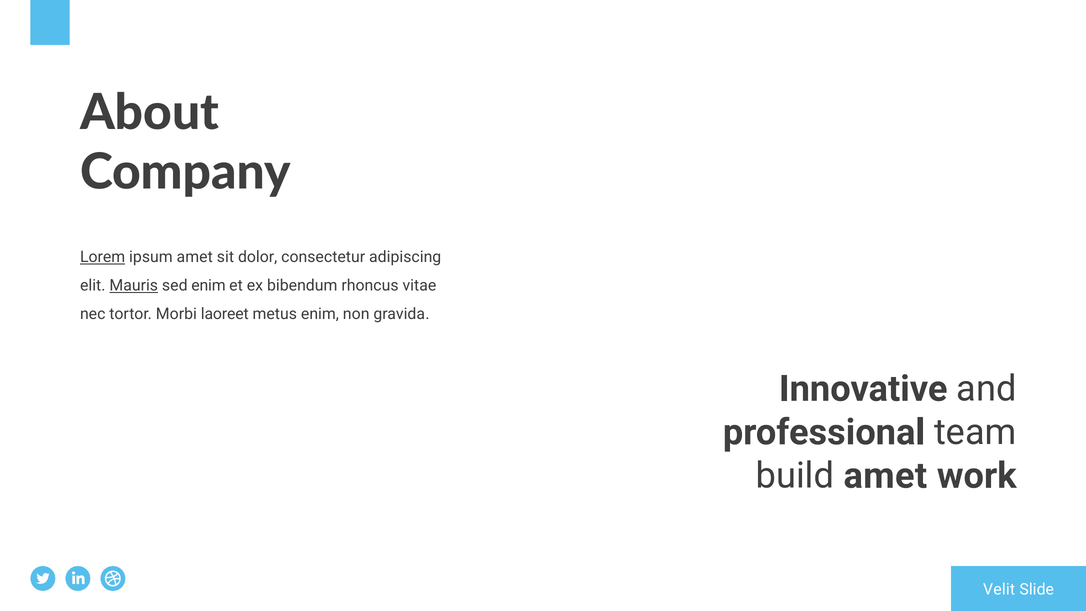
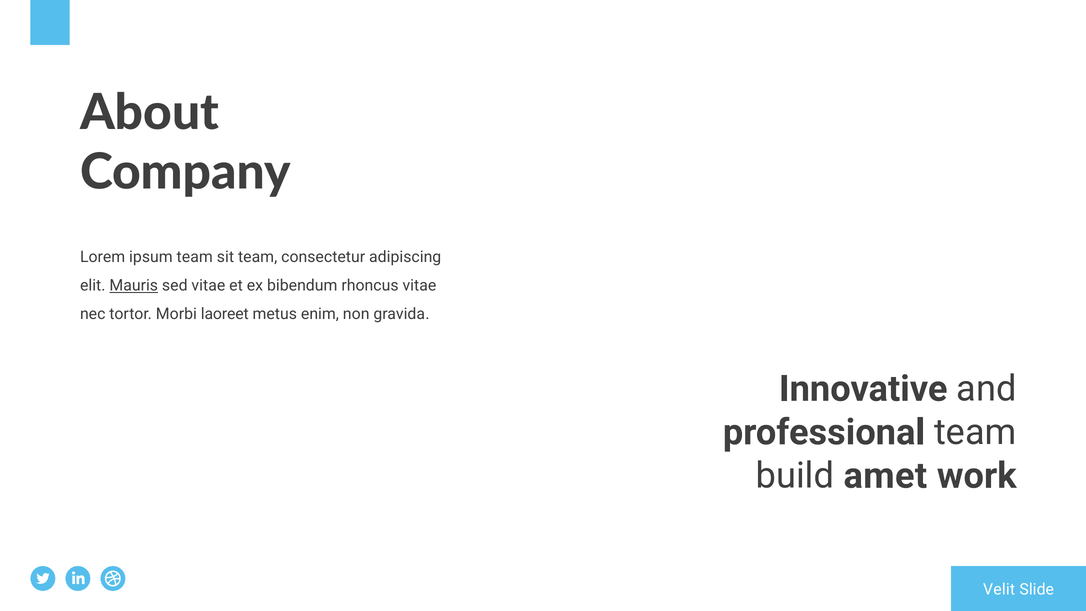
Lorem underline: present -> none (103, 257)
ipsum amet: amet -> team (195, 257)
sit dolor: dolor -> team (258, 257)
sed enim: enim -> vitae (208, 286)
